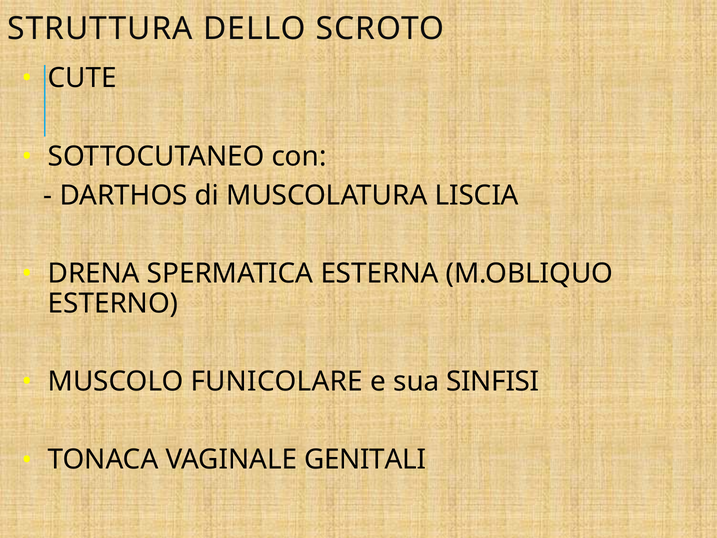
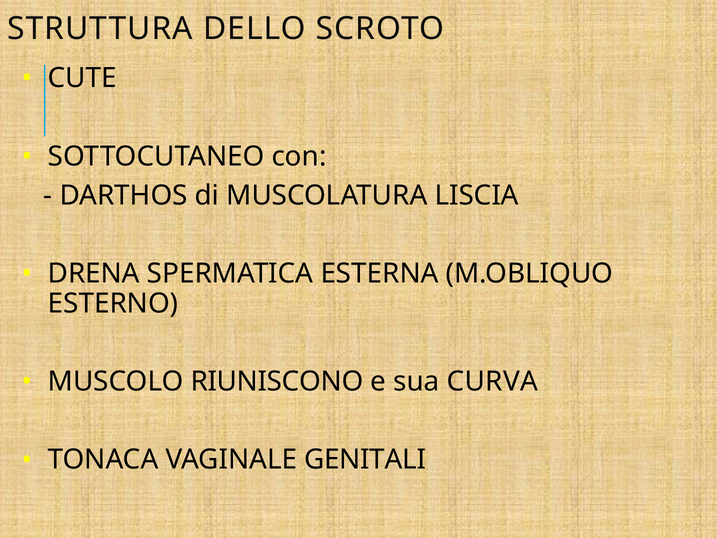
FUNICOLARE: FUNICOLARE -> RIUNISCONO (277, 381)
SINFISI: SINFISI -> CURVA (492, 381)
